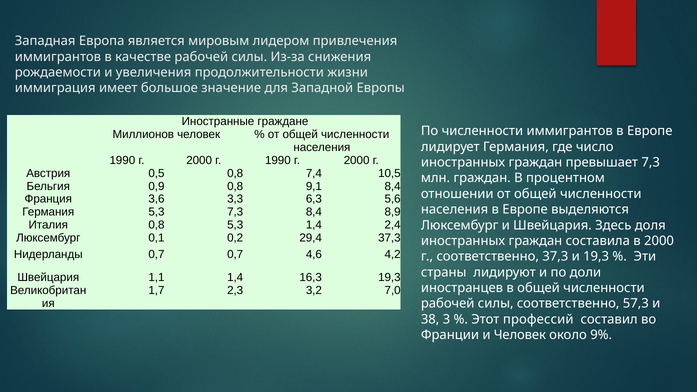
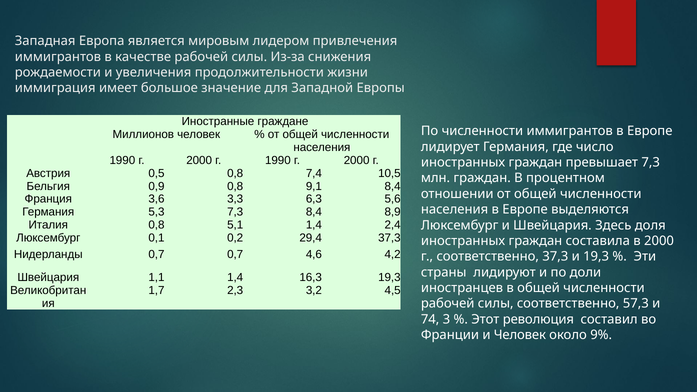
0,8 5,3: 5,3 -> 5,1 (235, 225)
7,0: 7,0 -> 4,5 (393, 291)
38: 38 -> 74 (430, 319)
профессий: профессий -> революция (538, 319)
